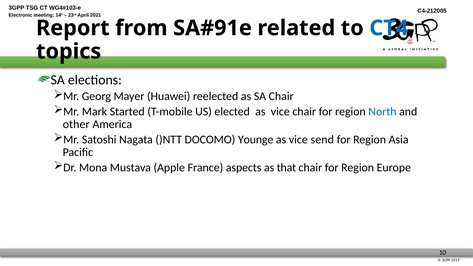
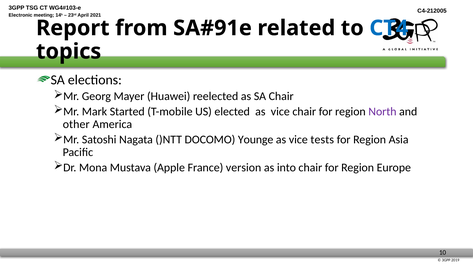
North colour: blue -> purple (382, 112)
send: send -> tests (322, 139)
aspects: aspects -> version (244, 167)
that: that -> into (286, 167)
